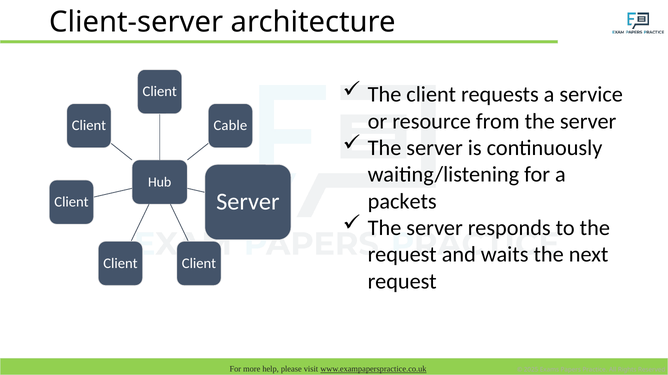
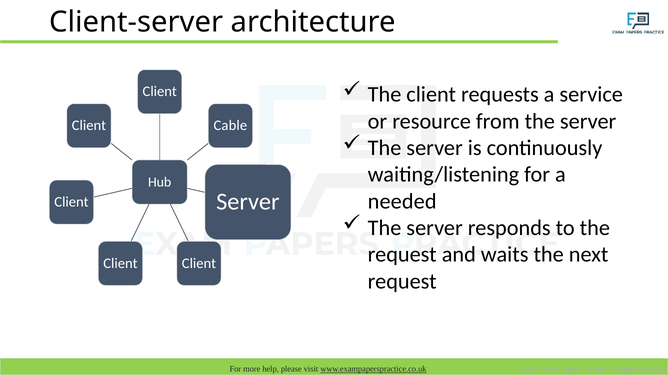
packets: packets -> needed (402, 202)
